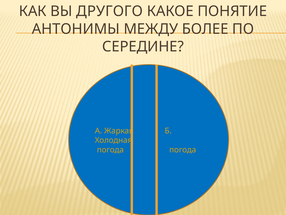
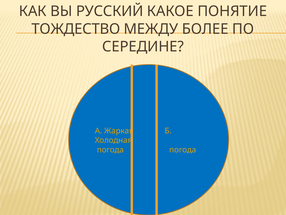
ДРУГОГО: ДРУГОГО -> РУССКИЙ (110, 11)
АНТОНИМЫ: АНТОНИМЫ -> ТОЖДЕСТВО (76, 29)
